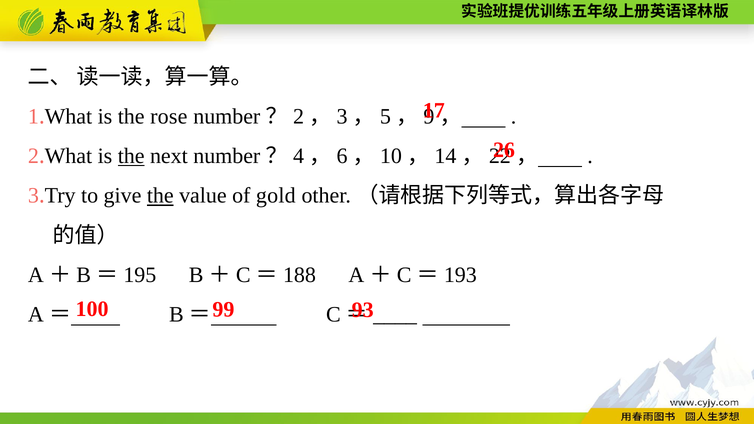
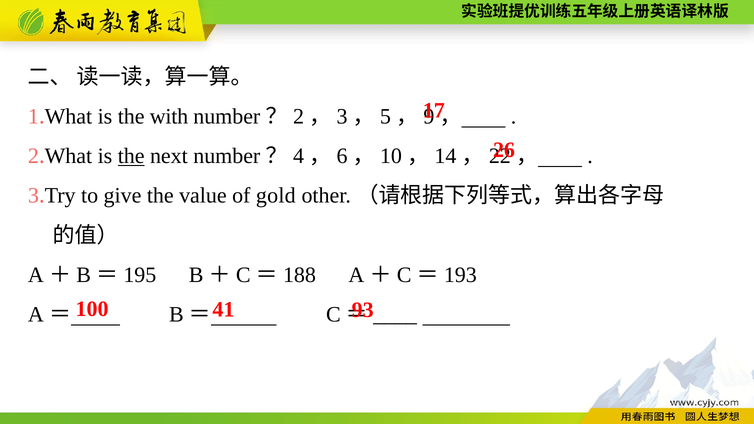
rose: rose -> with (169, 117)
the underline: present -> none (160, 196)
99: 99 -> 41 (223, 310)
